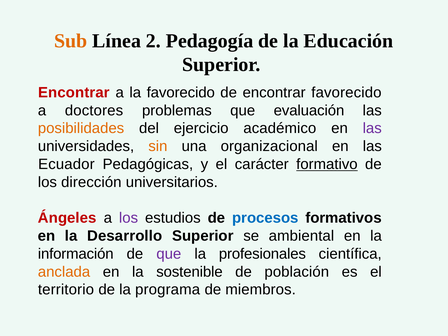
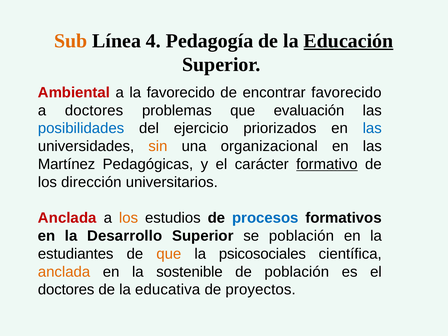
2: 2 -> 4 (153, 41)
Educación underline: none -> present (348, 41)
Encontrar: Encontrar -> Ambiental (74, 93)
posibilidades colour: orange -> blue (81, 128)
académico: académico -> priorizados (280, 128)
las colour: purple -> blue (372, 128)
Ecuador: Ecuador -> Martínez (67, 164)
Ángeles: Ángeles -> Anclada (67, 218)
los colour: purple -> orange (129, 218)
se ambiental: ambiental -> población (301, 236)
información: información -> estudiantes (76, 254)
que colour: purple -> orange (169, 254)
profesionales: profesionales -> psicosociales (262, 254)
territorio: territorio -> doctores (66, 290)
programa: programa -> educativa (168, 290)
miembros: miembros -> proyectos (261, 290)
